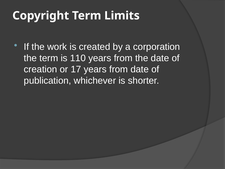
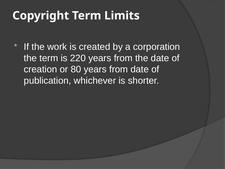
110: 110 -> 220 (78, 58)
17: 17 -> 80 (76, 69)
